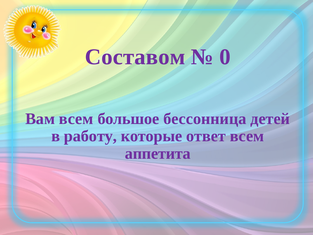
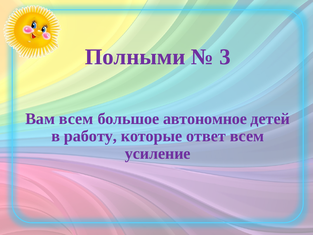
Составом: Составом -> Полными (135, 57)
0: 0 -> 3 (225, 57)
бессонница: бессонница -> автономное (205, 119)
аппетита: аппетита -> усиление (158, 153)
